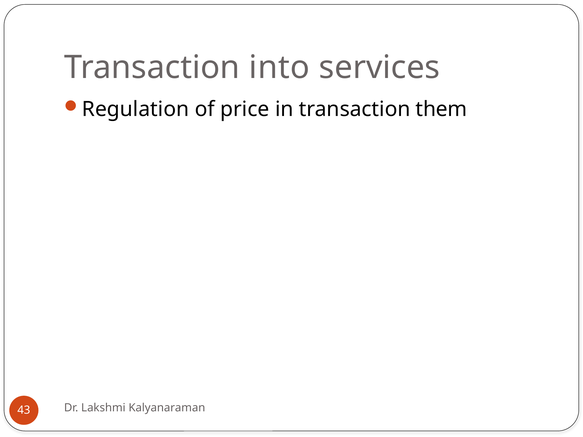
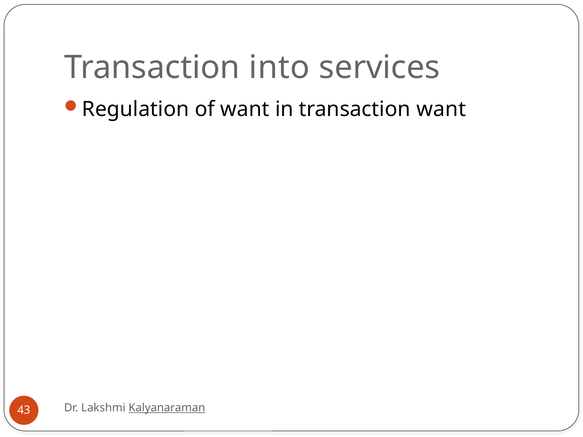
of price: price -> want (245, 109)
transaction them: them -> want (441, 109)
Kalyanaraman underline: none -> present (167, 408)
